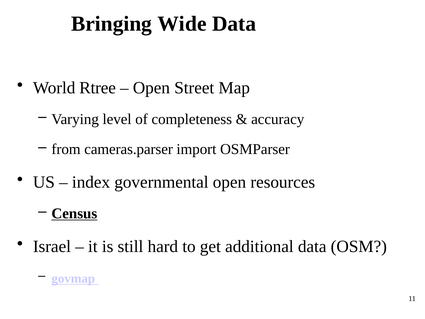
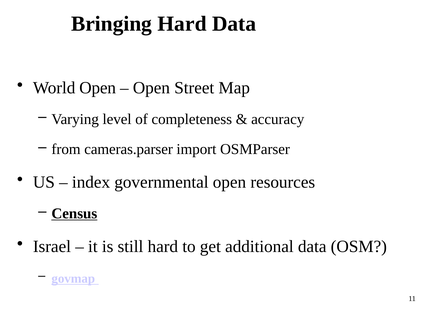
Bringing Wide: Wide -> Hard (182, 24)
World Rtree: Rtree -> Open (98, 88)
